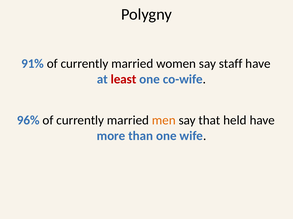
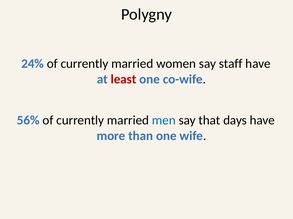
91%: 91% -> 24% (33, 64)
96%: 96% -> 56% (28, 121)
men colour: orange -> blue (164, 121)
held: held -> days (235, 121)
